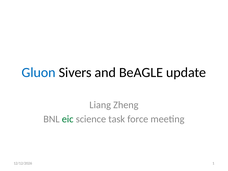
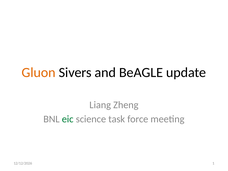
Gluon colour: blue -> orange (39, 72)
